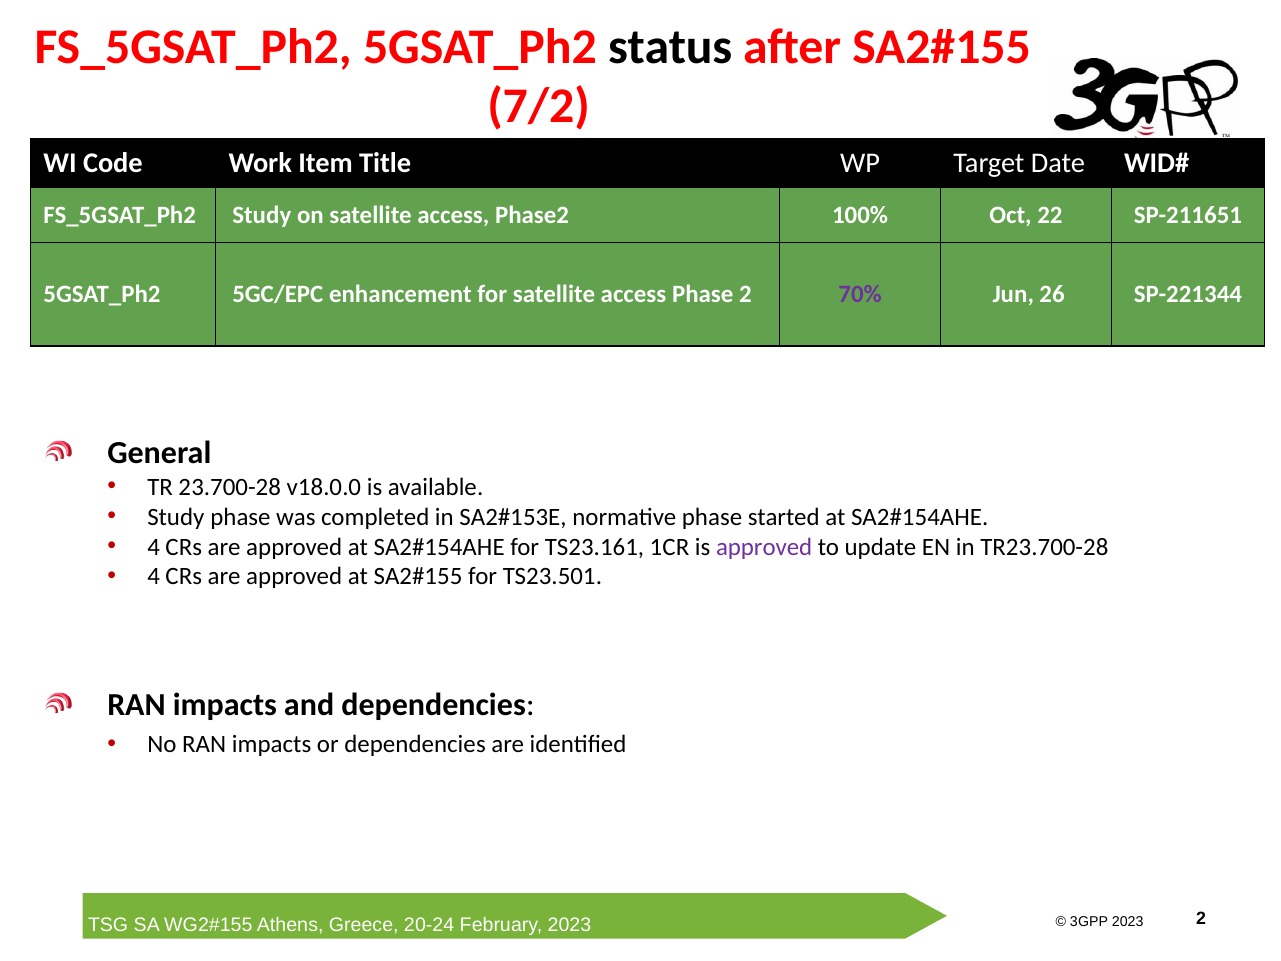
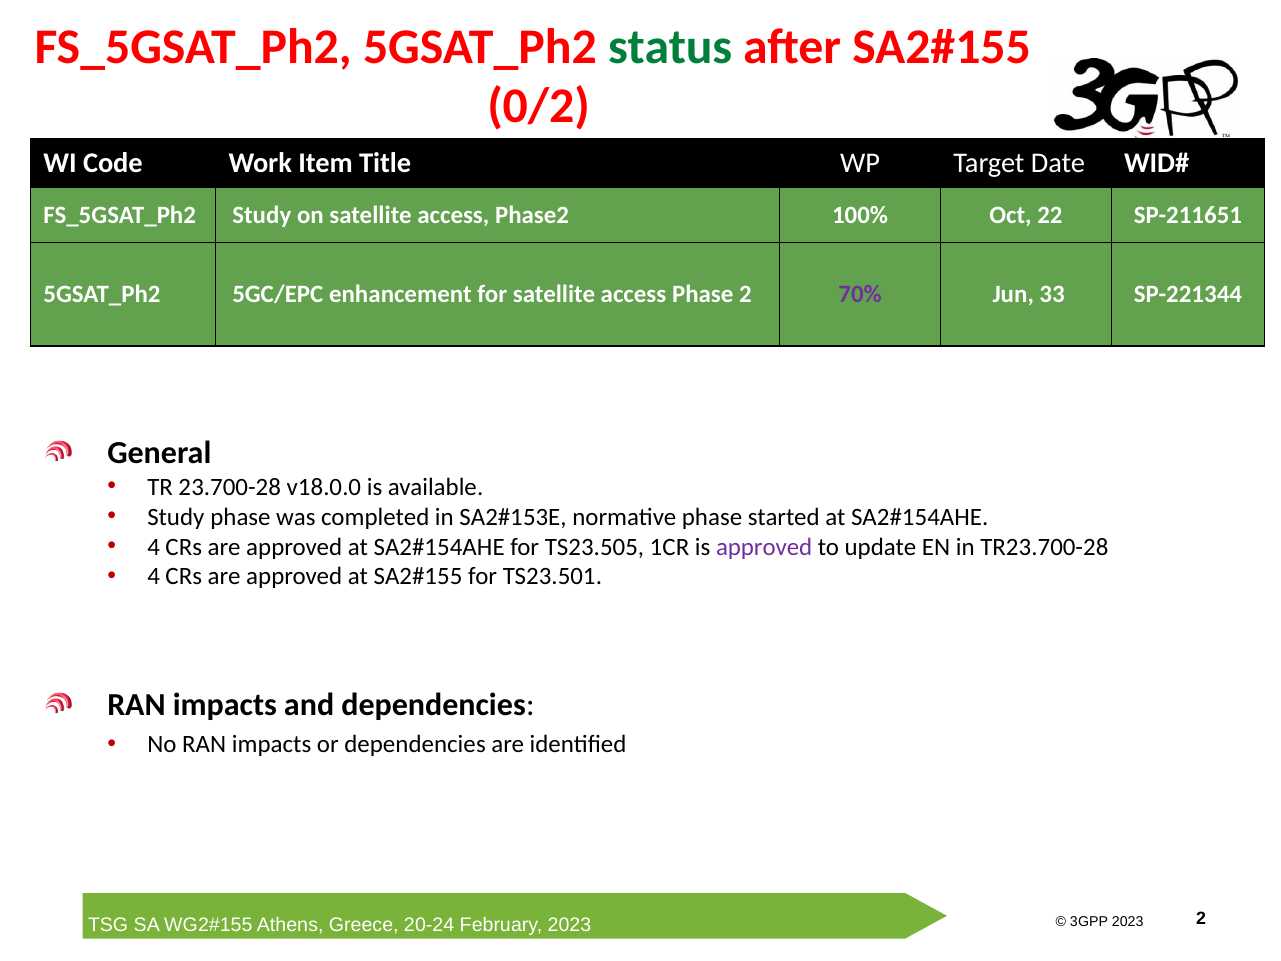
status colour: black -> green (670, 47)
7/2: 7/2 -> 0/2 (539, 107)
26: 26 -> 33 (1052, 294)
TS23.161: TS23.161 -> TS23.505 (594, 547)
